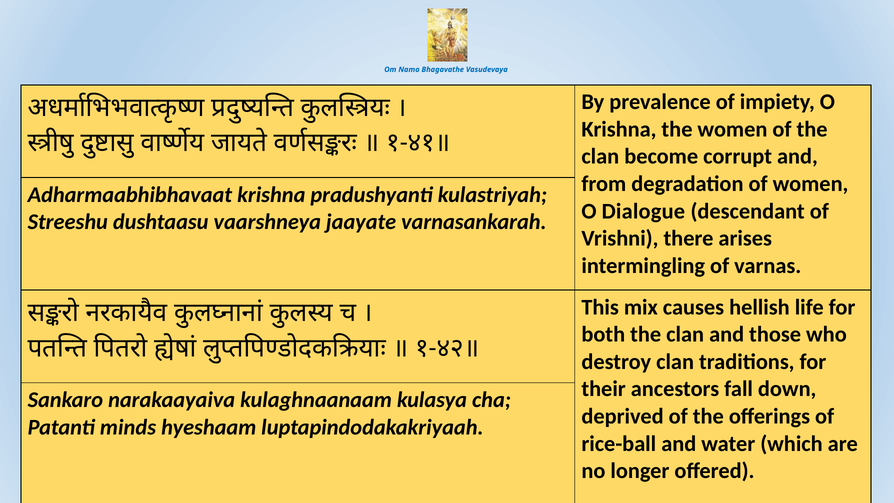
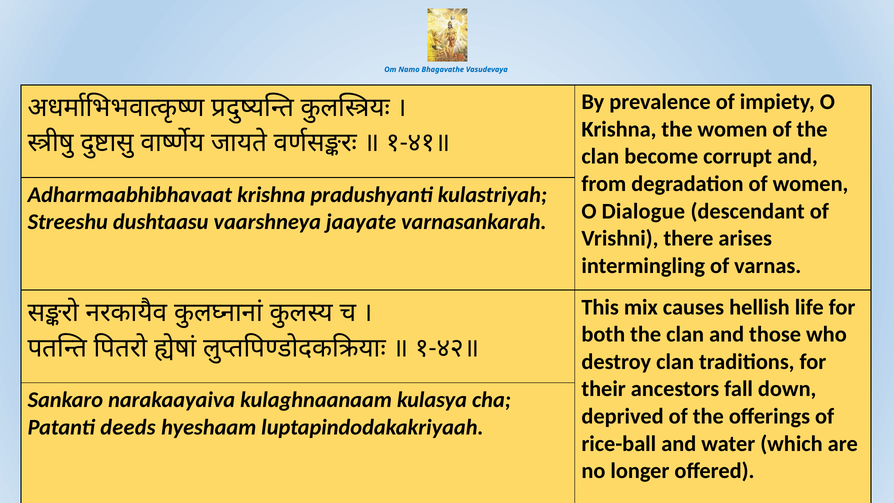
minds: minds -> deeds (128, 427)
